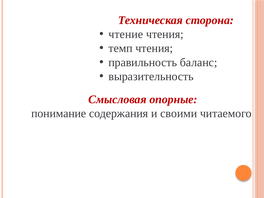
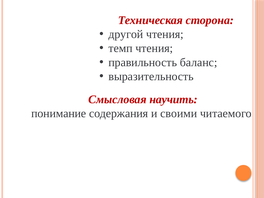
чтение: чтение -> другой (126, 34)
опорные: опорные -> научить (174, 99)
